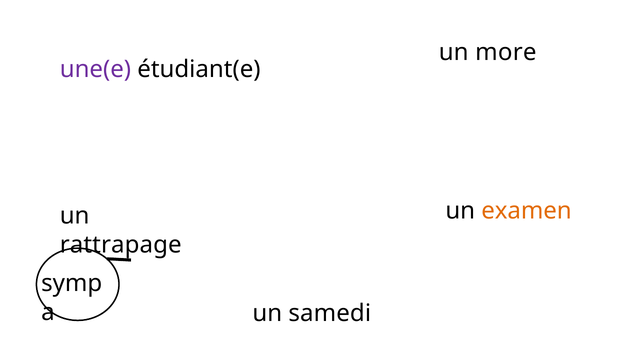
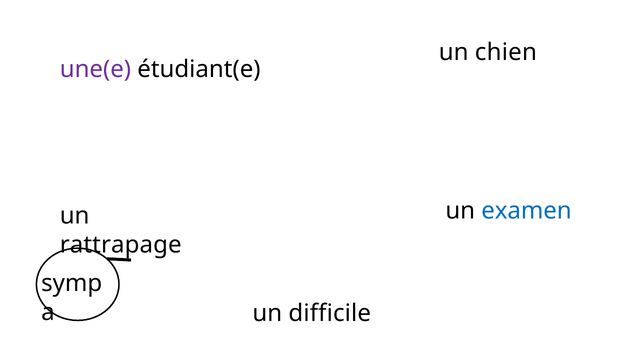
more: more -> chien (506, 52)
examen colour: orange -> blue (527, 211)
samedi: samedi -> difficile (330, 313)
